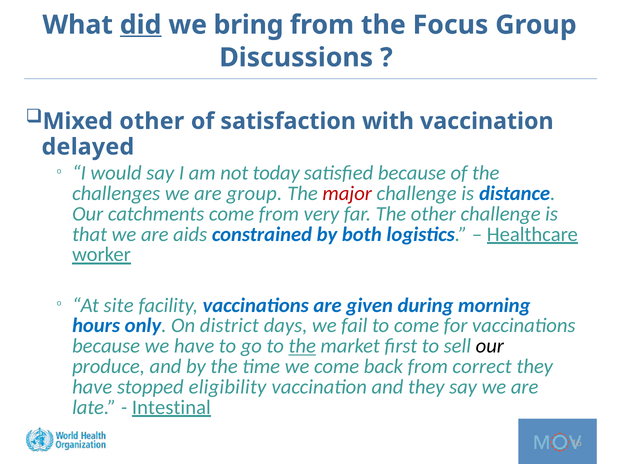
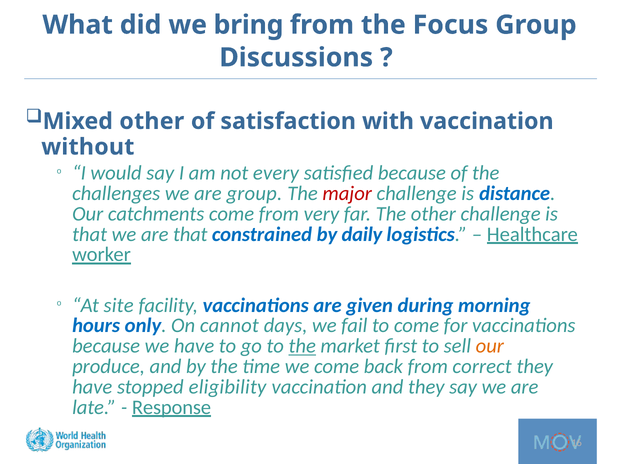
did underline: present -> none (141, 25)
delayed: delayed -> without (88, 147)
today: today -> every (276, 173)
are aids: aids -> that (190, 234)
both: both -> daily (362, 234)
district: district -> cannot (229, 326)
our colour: black -> orange (490, 346)
Intestinal: Intestinal -> Response (172, 407)
